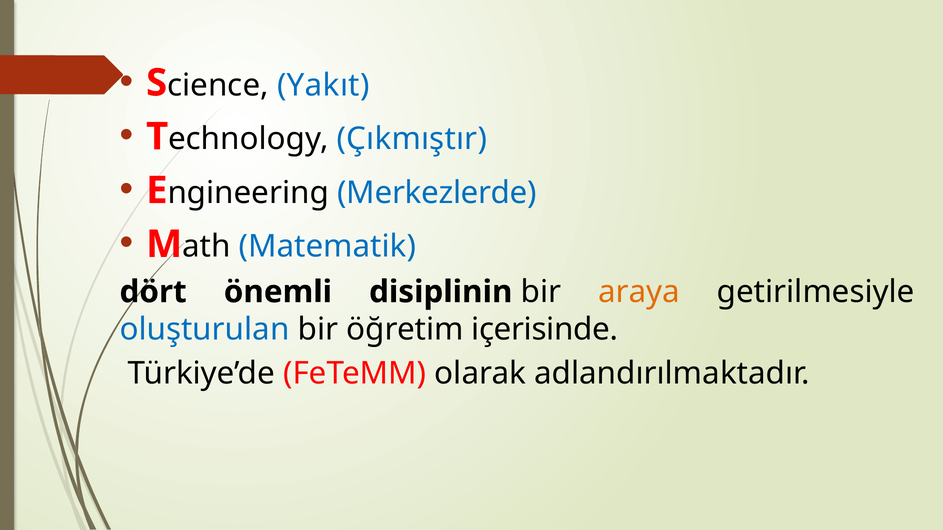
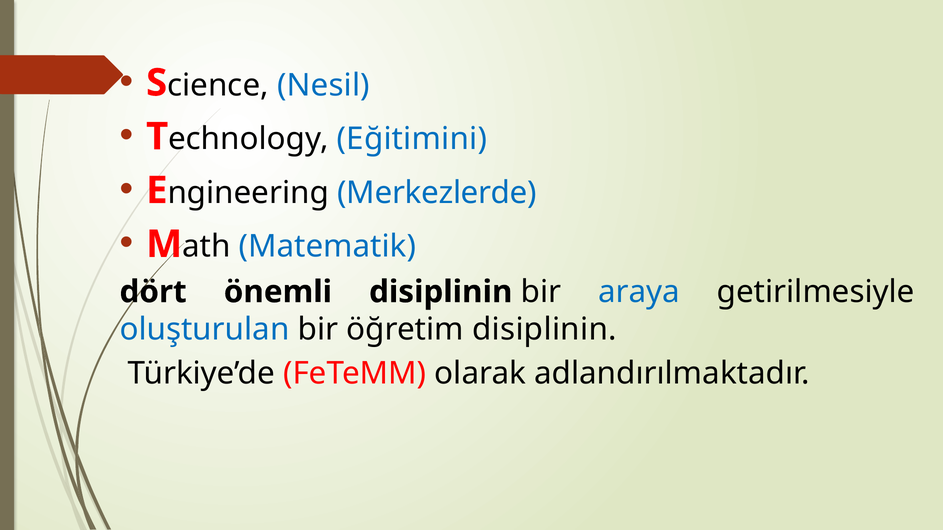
Yakıt: Yakıt -> Nesil (323, 85)
Çıkmıştır: Çıkmıştır -> Eğitimini (412, 139)
araya colour: orange -> blue (639, 292)
öğretim içerisinde: içerisinde -> disiplinin (544, 330)
